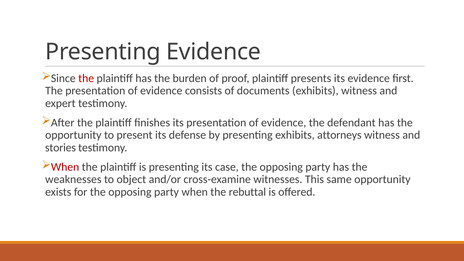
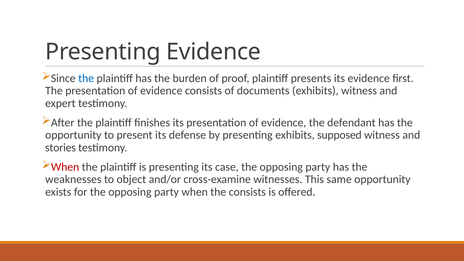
the colour: red -> blue (86, 78)
attorneys: attorneys -> supposed (339, 135)
the rebuttal: rebuttal -> consists (247, 192)
